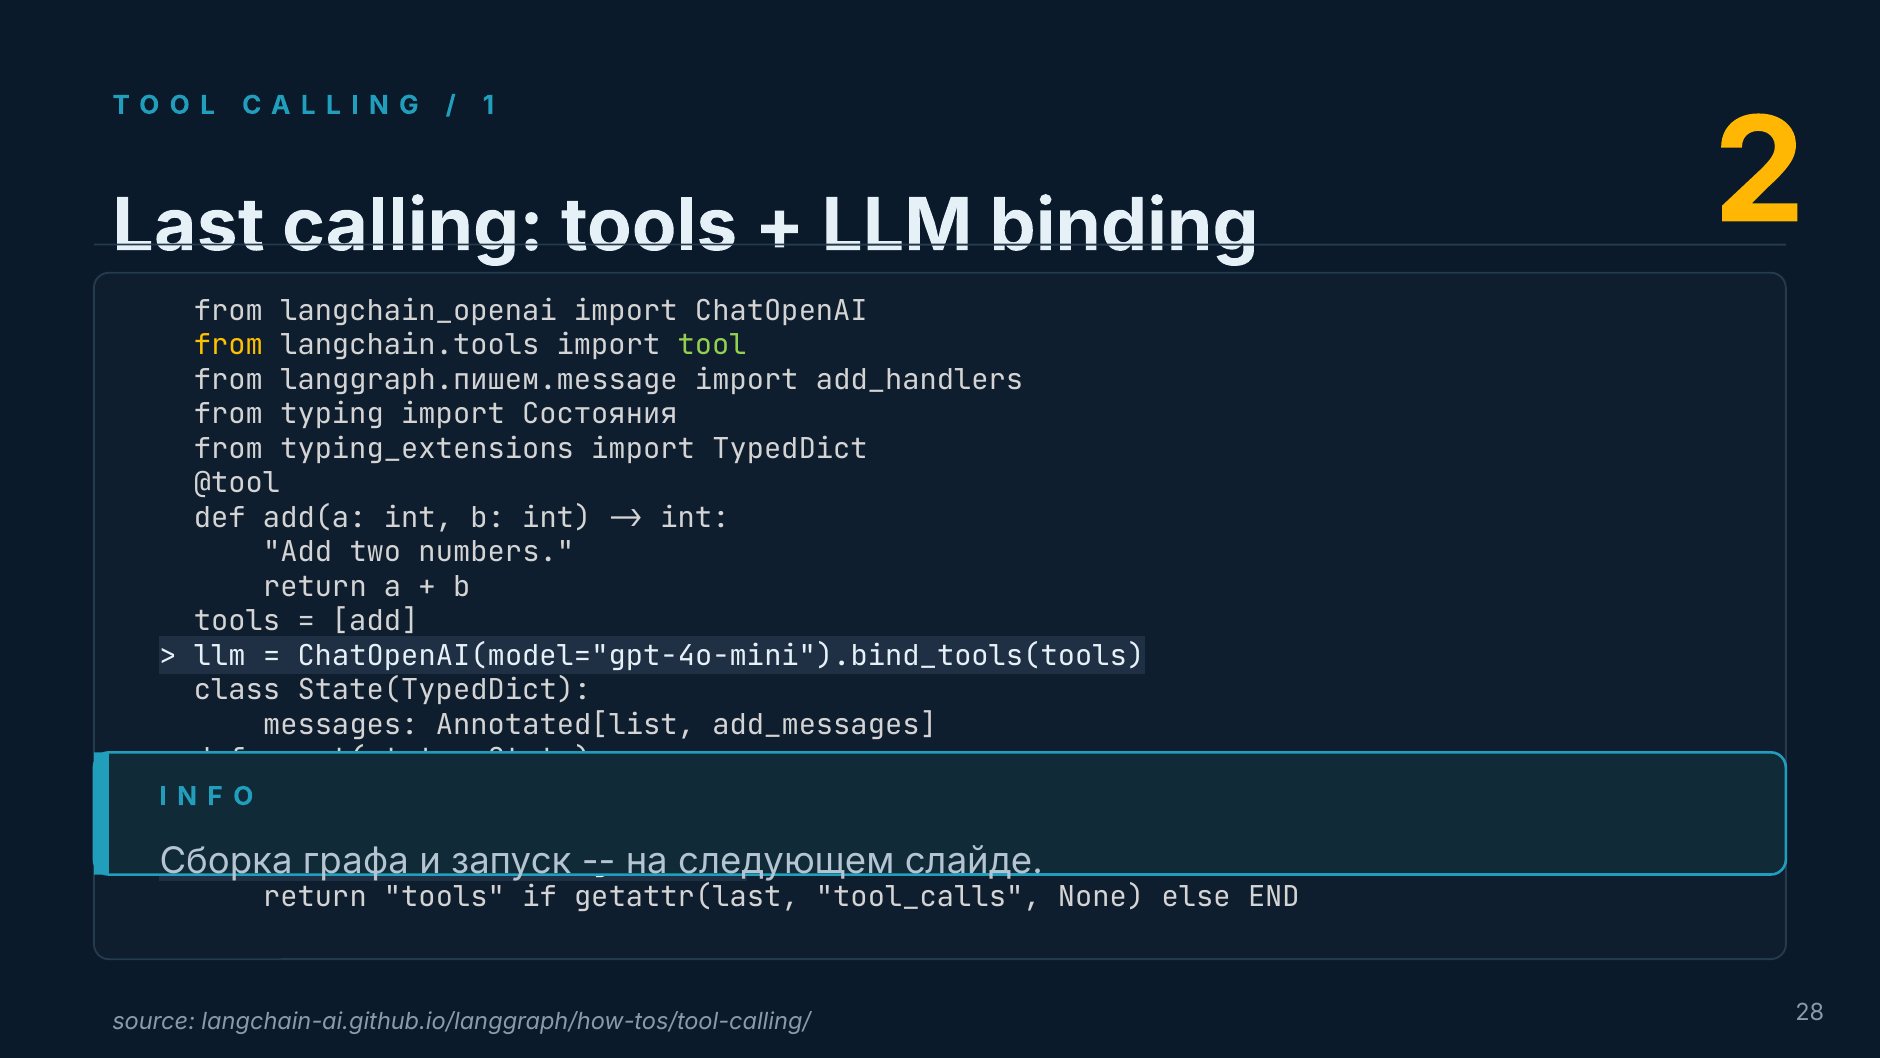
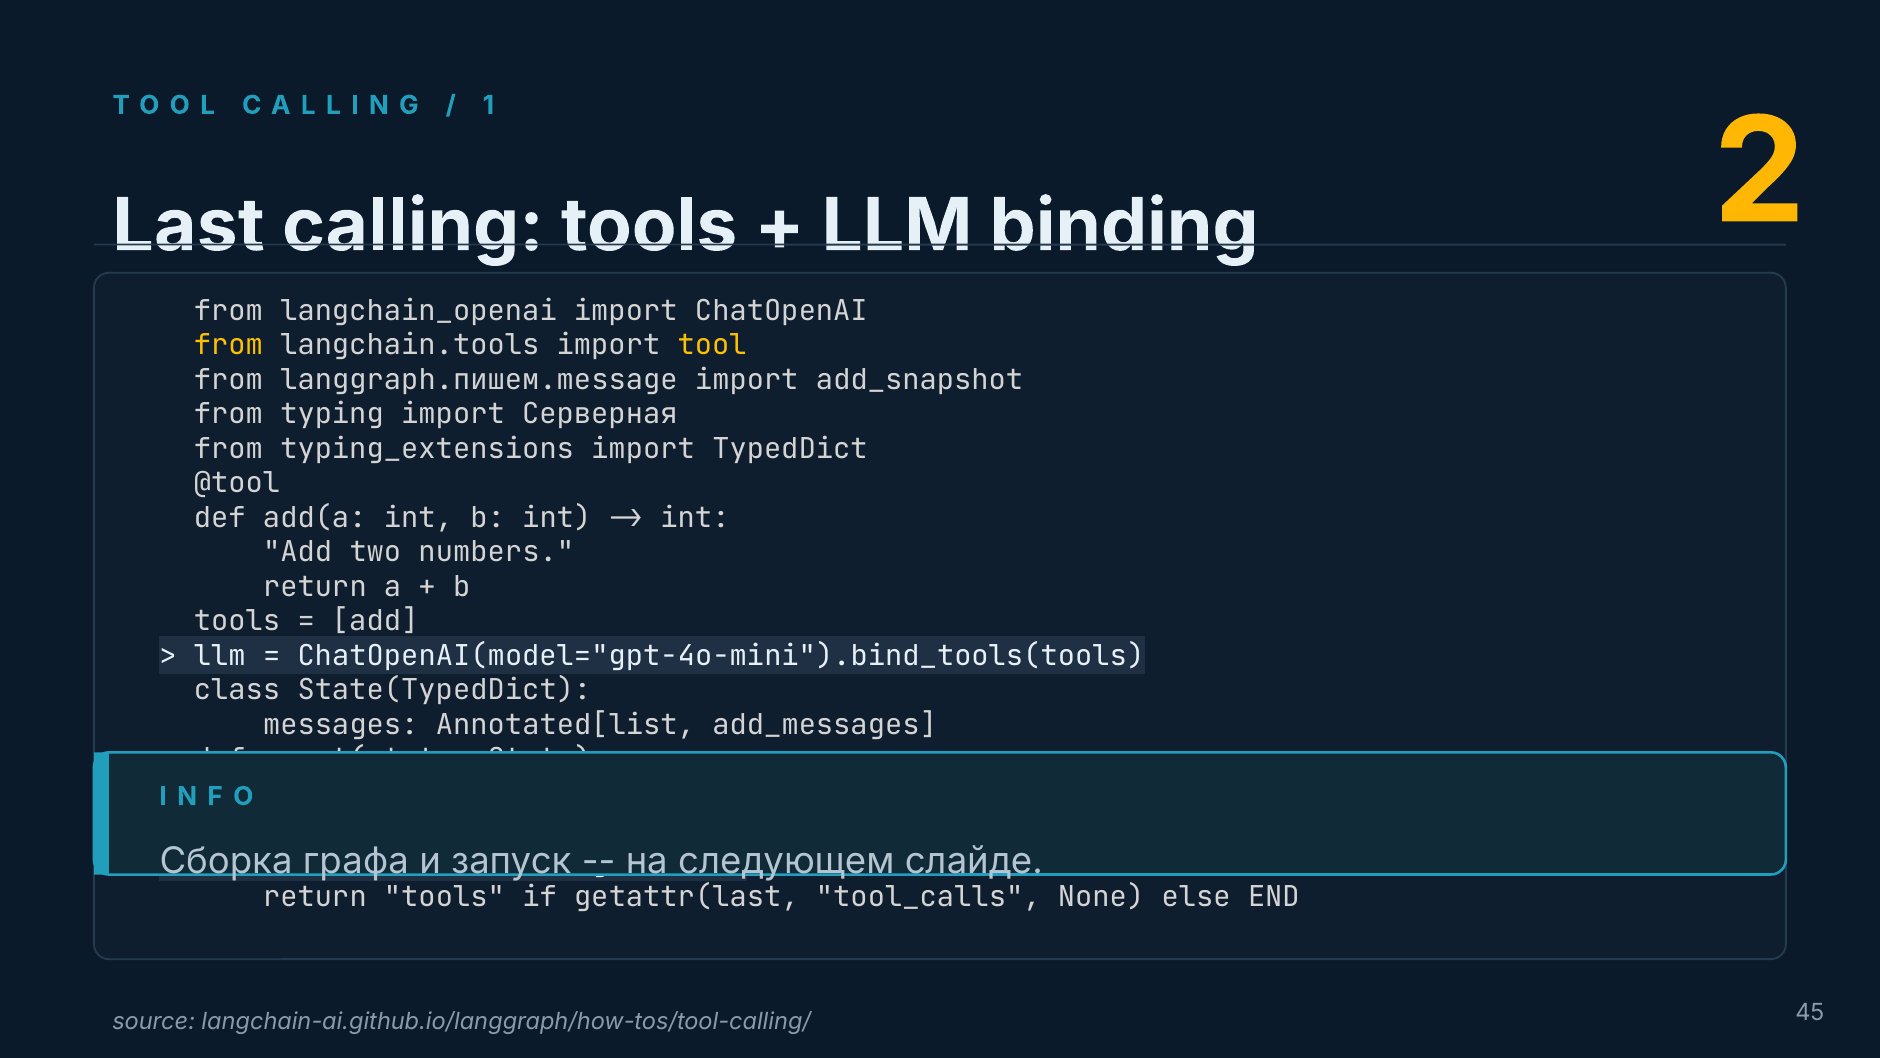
tool colour: light green -> yellow (712, 345)
add_handlers: add_handlers -> add_snapshot (920, 379)
Состояния: Состояния -> Серверная (600, 414)
28: 28 -> 45 (1810, 1012)
